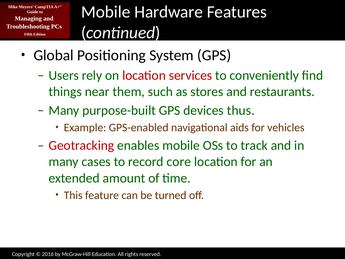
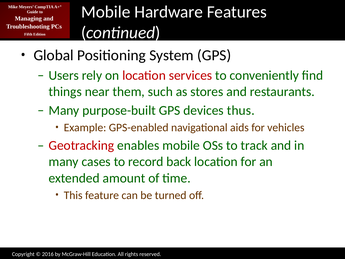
core: core -> back (179, 162)
